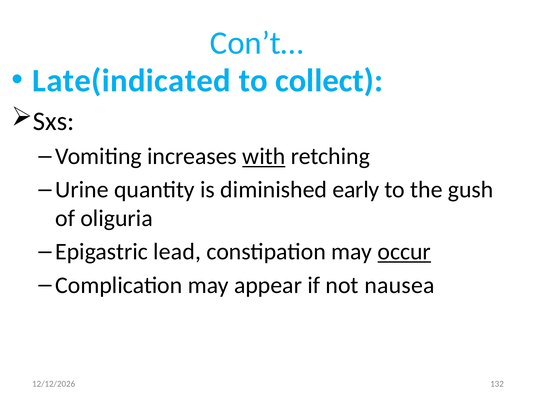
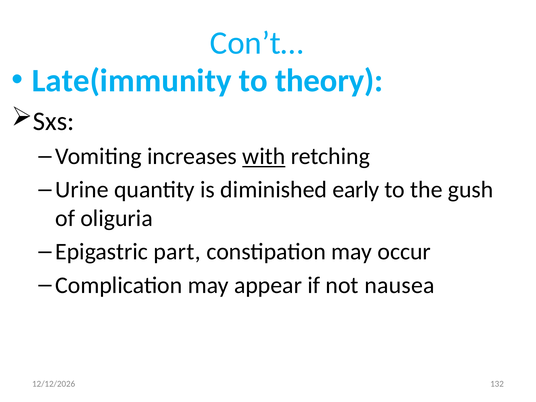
Late(indicated: Late(indicated -> Late(immunity (132, 81)
collect: collect -> theory (329, 81)
lead: lead -> part (177, 252)
occur underline: present -> none (404, 252)
